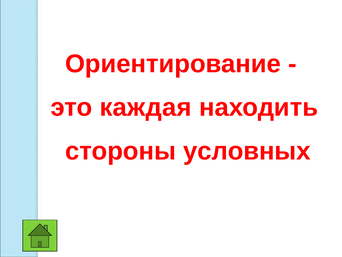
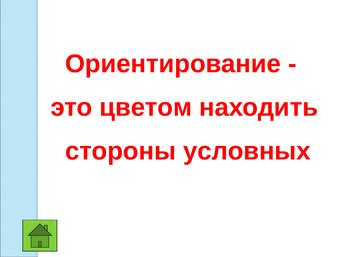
каждая: каждая -> цветом (146, 107)
